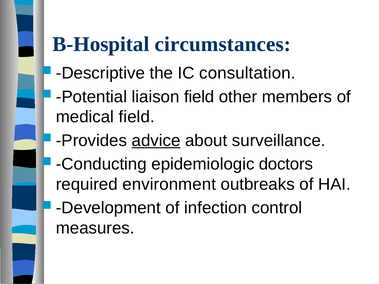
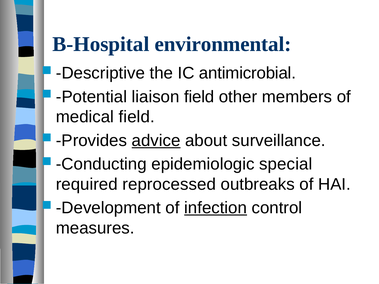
circumstances: circumstances -> environmental (223, 44)
consultation: consultation -> antimicrobial (247, 73)
doctors: doctors -> special (286, 164)
environment: environment -> reprocessed (169, 184)
infection underline: none -> present (216, 208)
